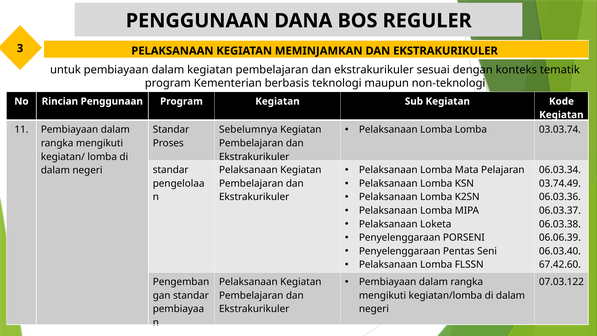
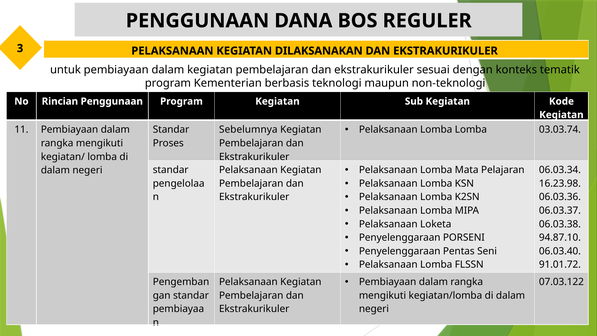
MEMINJAMKAN: MEMINJAMKAN -> DILAKSANAKAN (319, 51)
03.74.49: 03.74.49 -> 16.23.98 (560, 183)
06.06.39: 06.06.39 -> 94.87.10 (560, 237)
67.42.60: 67.42.60 -> 91.01.72 (560, 264)
